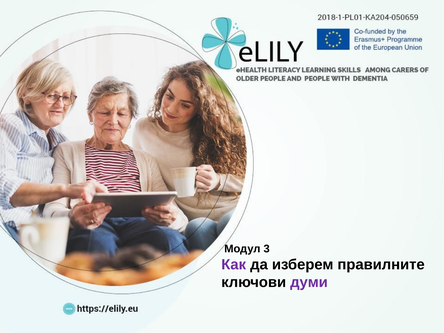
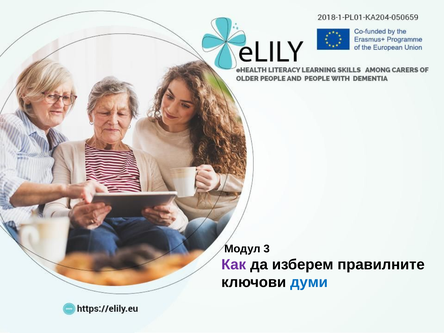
думи colour: purple -> blue (309, 282)
